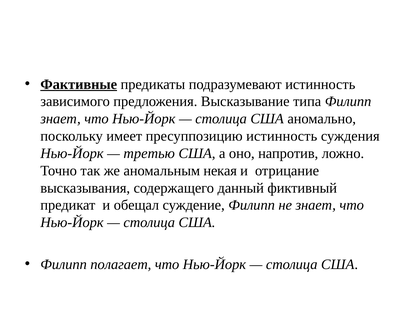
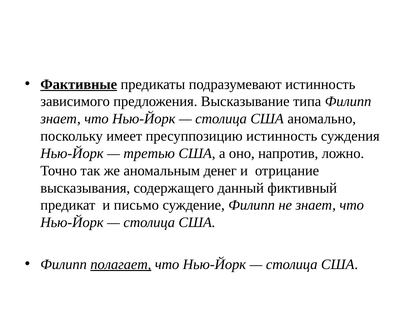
некая: некая -> денег (220, 170)
обещал: обещал -> письмо (136, 205)
полагает underline: none -> present (121, 264)
